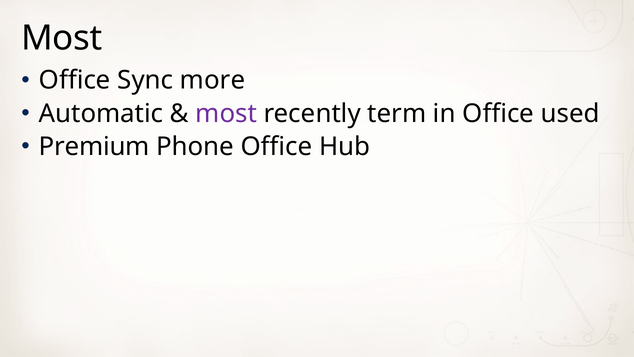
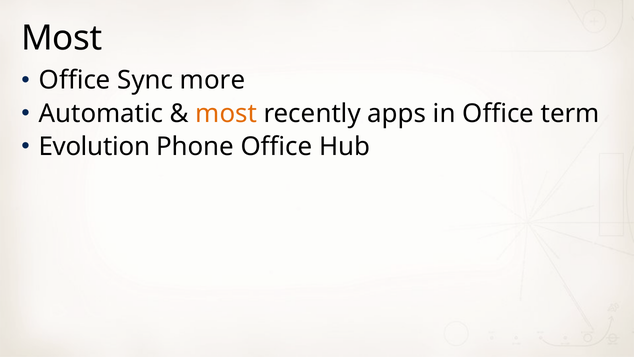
most colour: purple -> orange (226, 113)
term: term -> apps (397, 113)
used: used -> term (570, 113)
Premium: Premium -> Evolution (94, 147)
